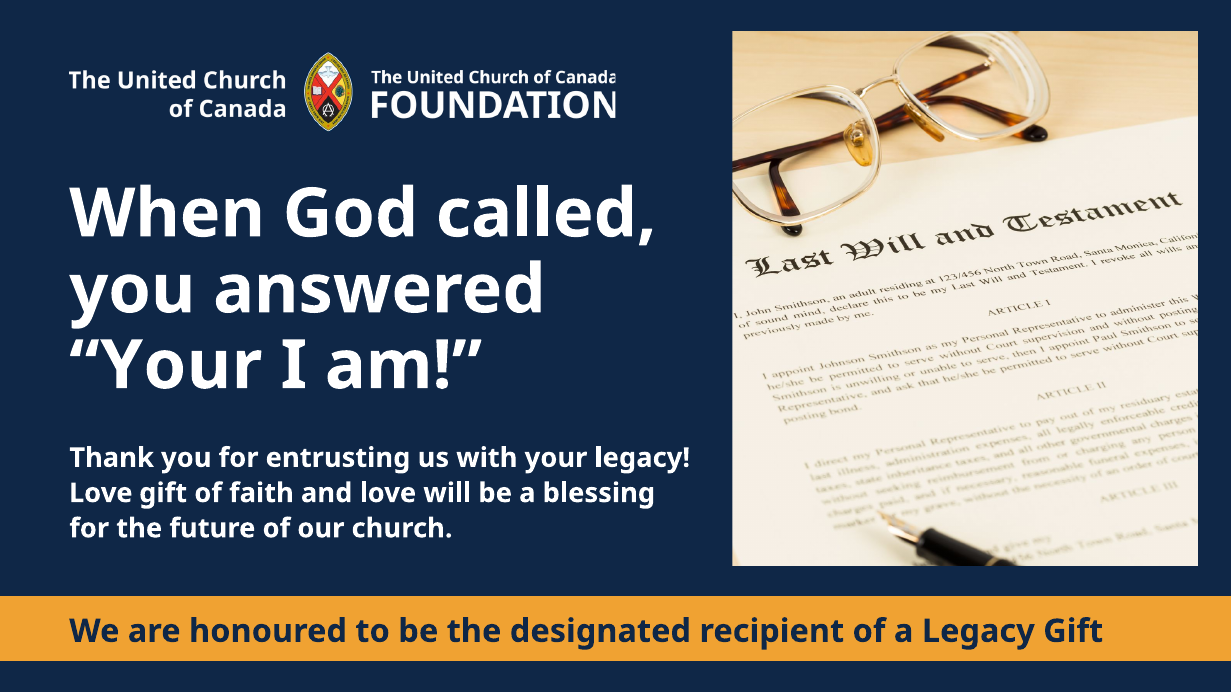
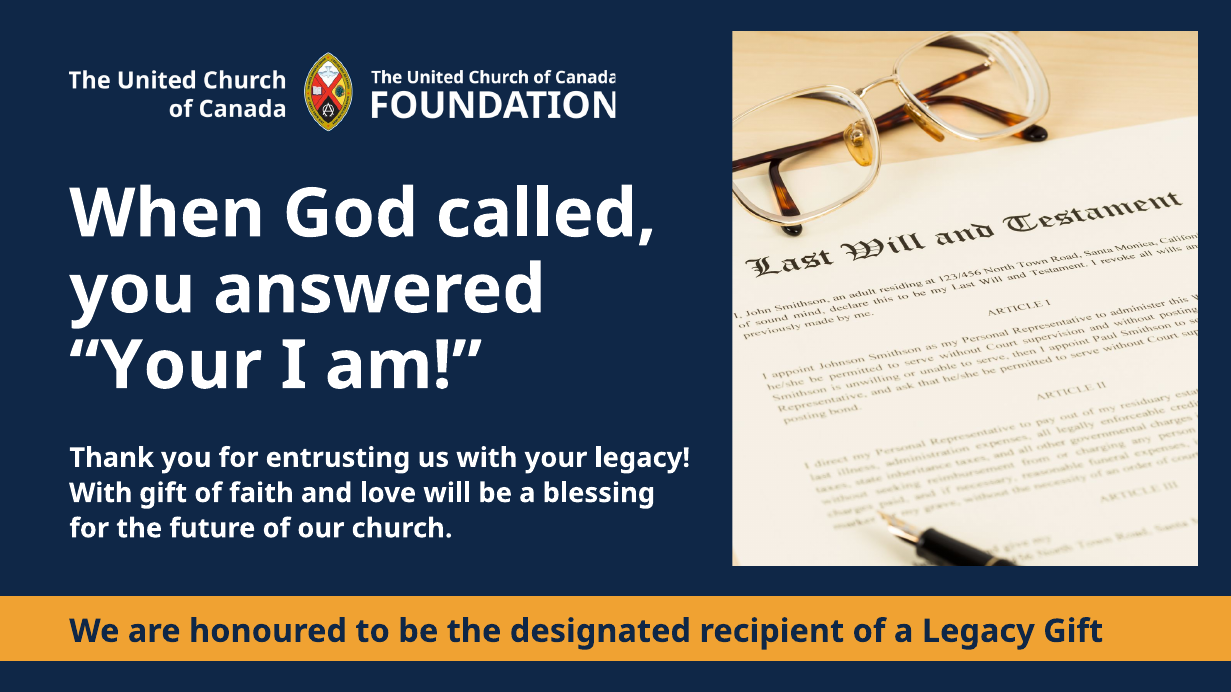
Love: Love -> With (101, 493)
